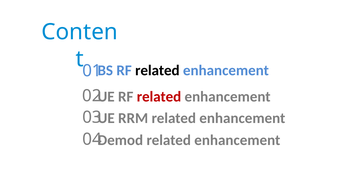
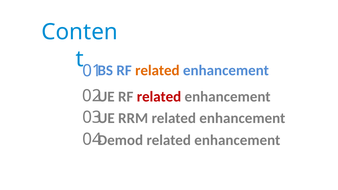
related colour: black -> orange (157, 70)
